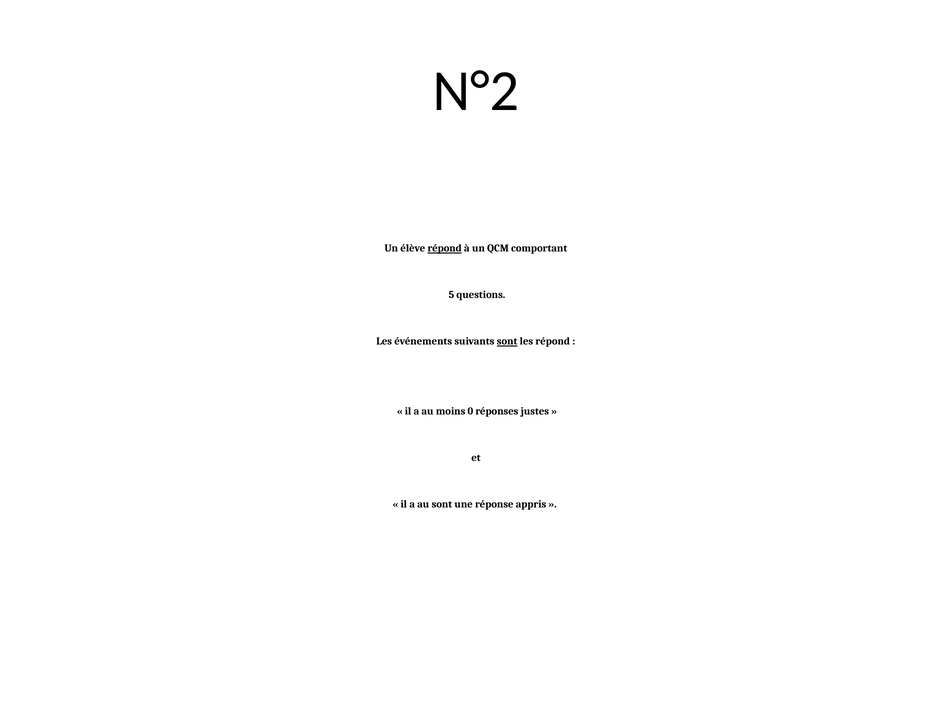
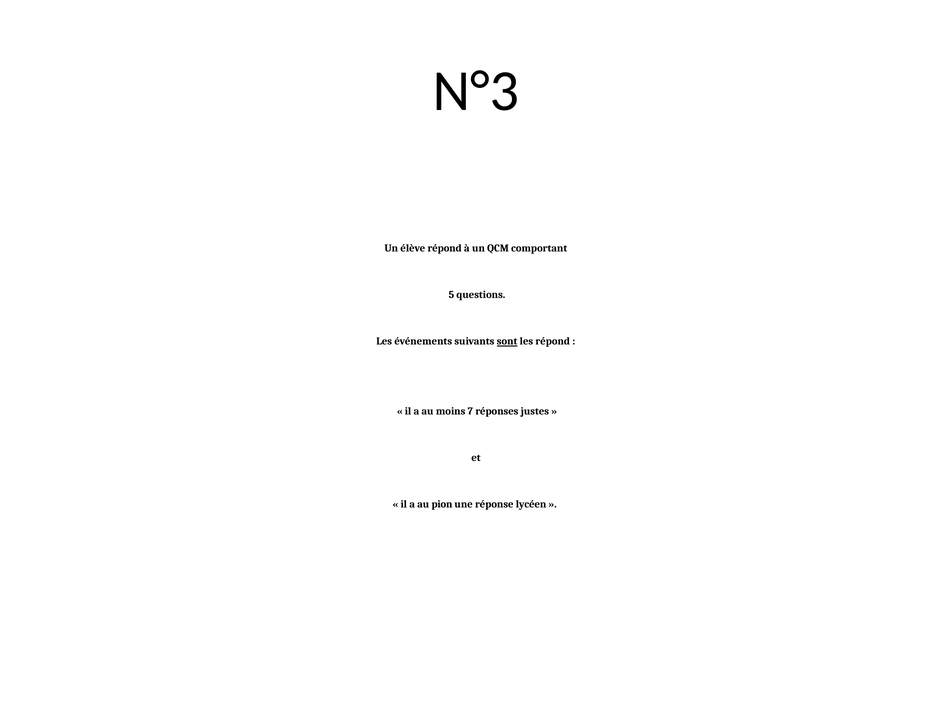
N°2: N°2 -> N°3 (476, 91)
répond underline: present -> none (445, 248)
0: 0 -> 7 (470, 411)
au sont: sont -> pion (442, 504)
appris: appris -> lycéen (531, 504)
